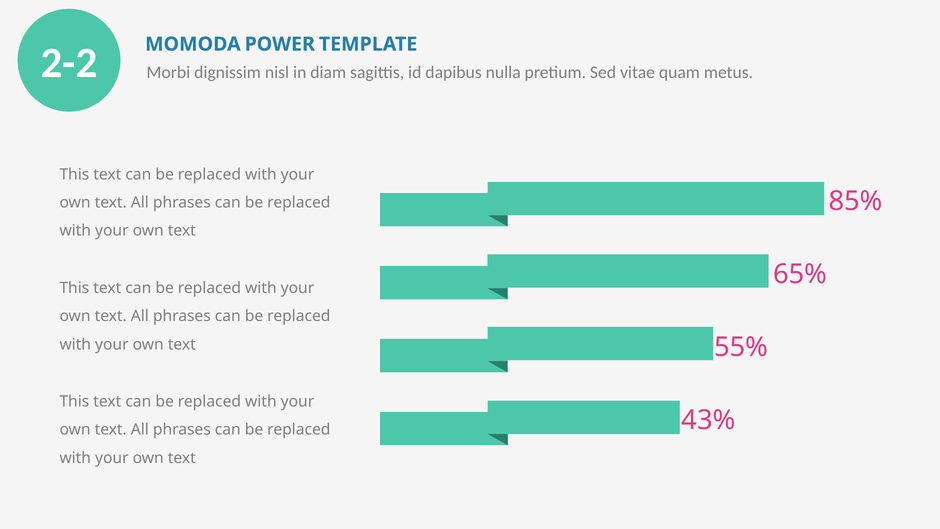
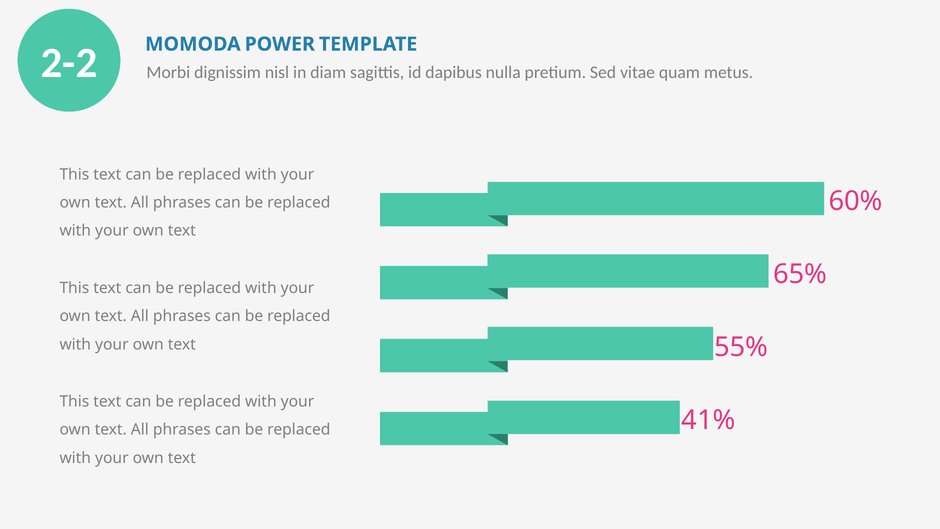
85%: 85% -> 60% (856, 201)
43%: 43% -> 41% (708, 420)
